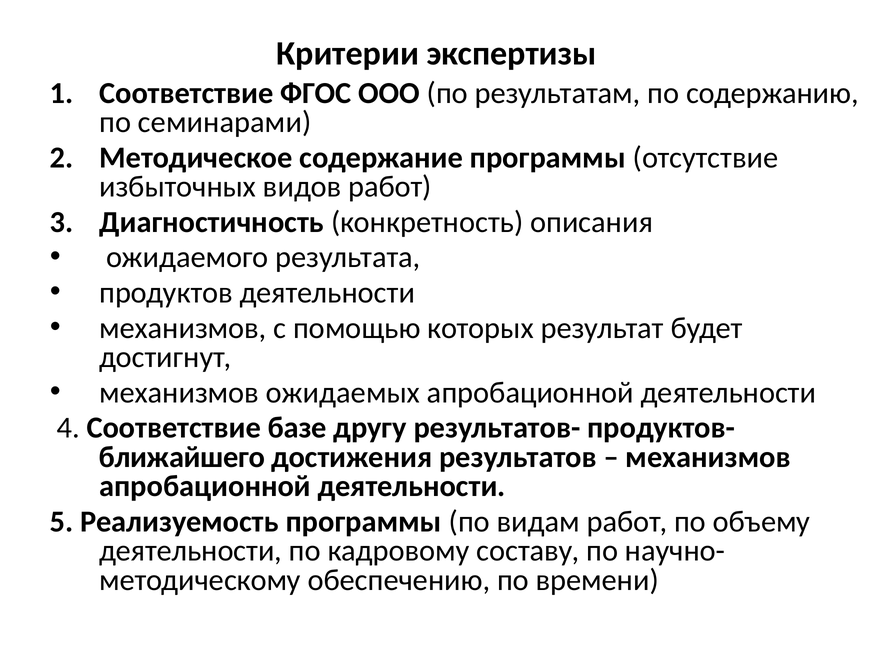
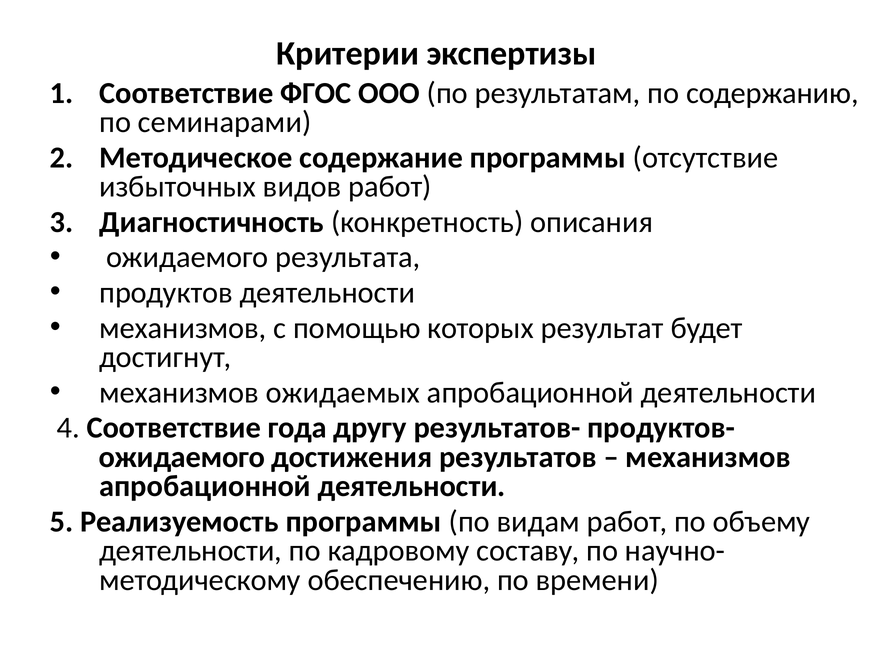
базе: базе -> года (297, 428)
ближайшего: ближайшего -> ожидаемого (182, 457)
